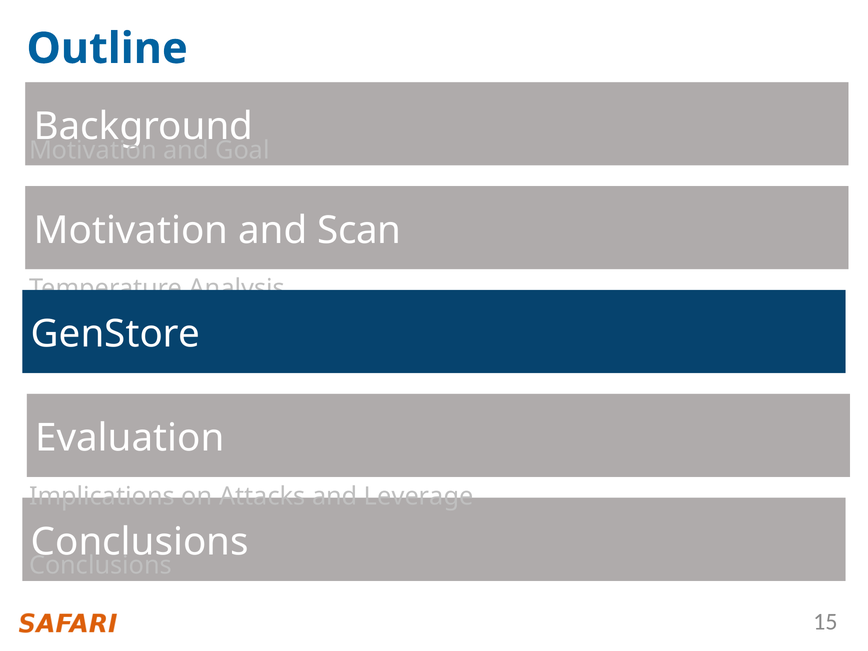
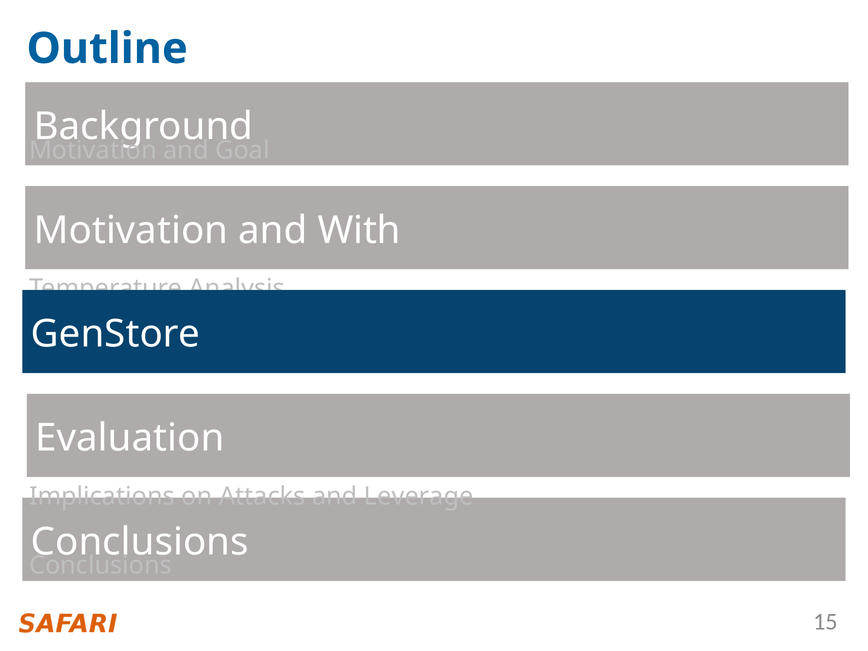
Scan: Scan -> With (359, 230)
